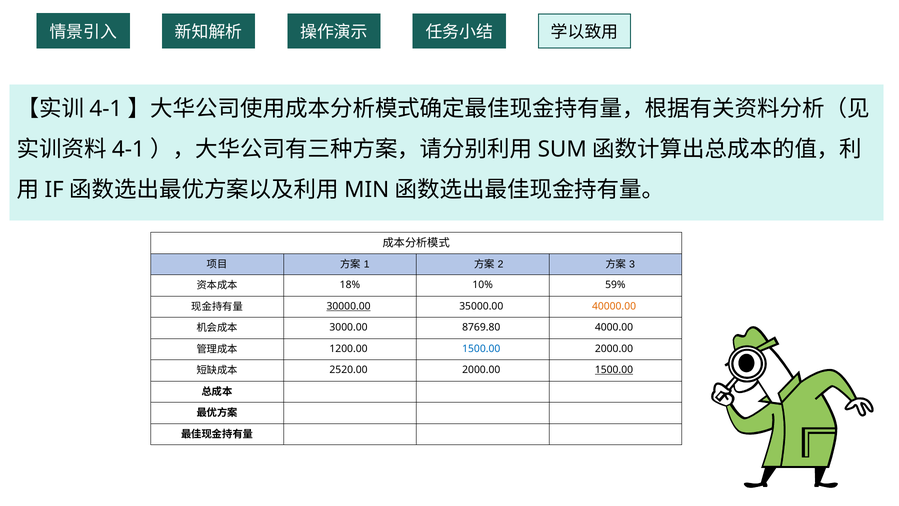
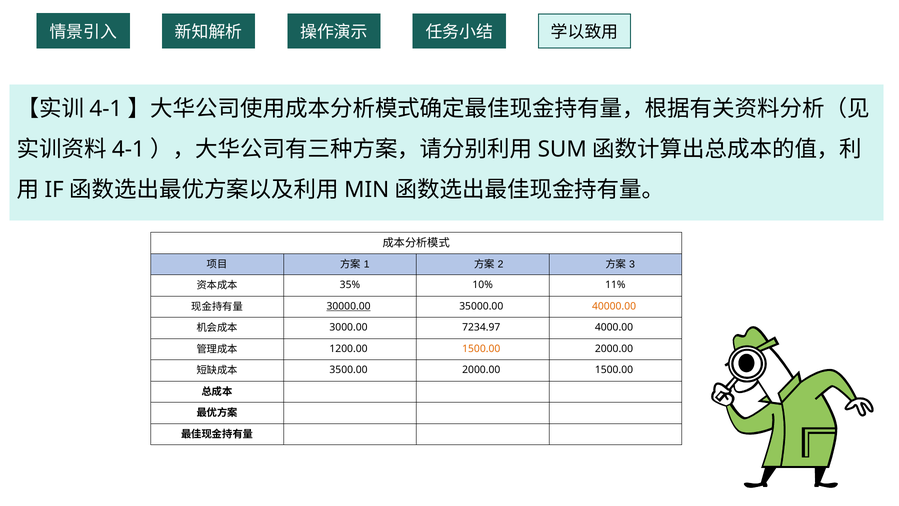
18%: 18% -> 35% (350, 285)
59%: 59% -> 11% (615, 285)
8769.80: 8769.80 -> 7234.97 (481, 327)
1500.00 colour: blue -> orange (481, 348)
2520.00: 2520.00 -> 3500.00 (349, 370)
1500.00 underline: present -> none (614, 370)
